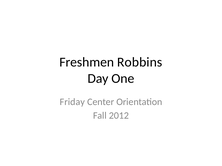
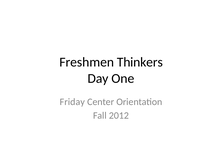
Robbins: Robbins -> Thinkers (140, 62)
